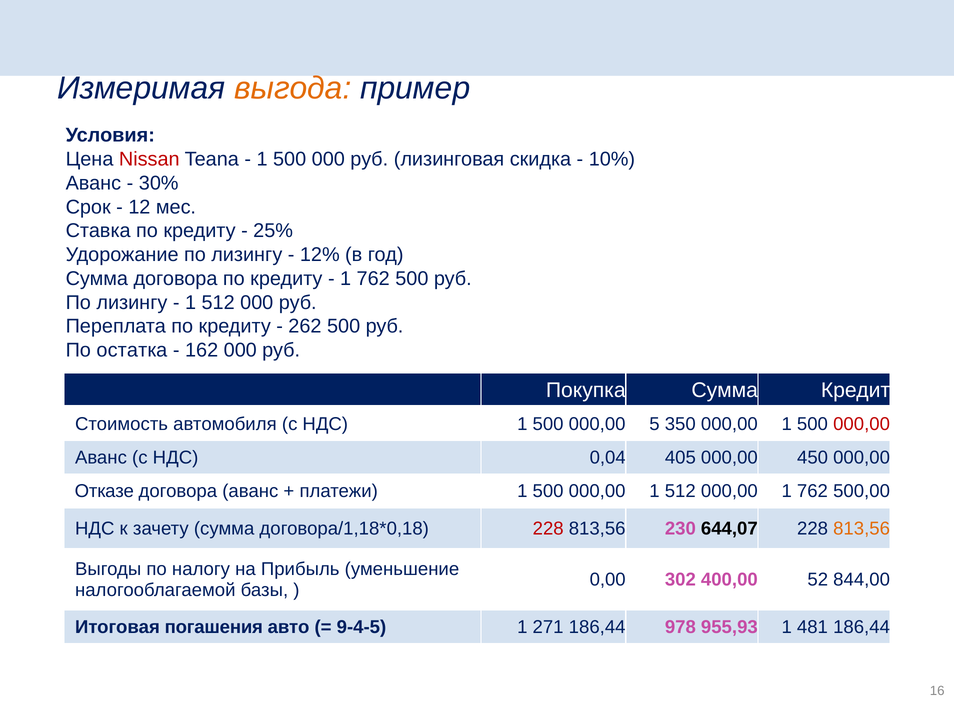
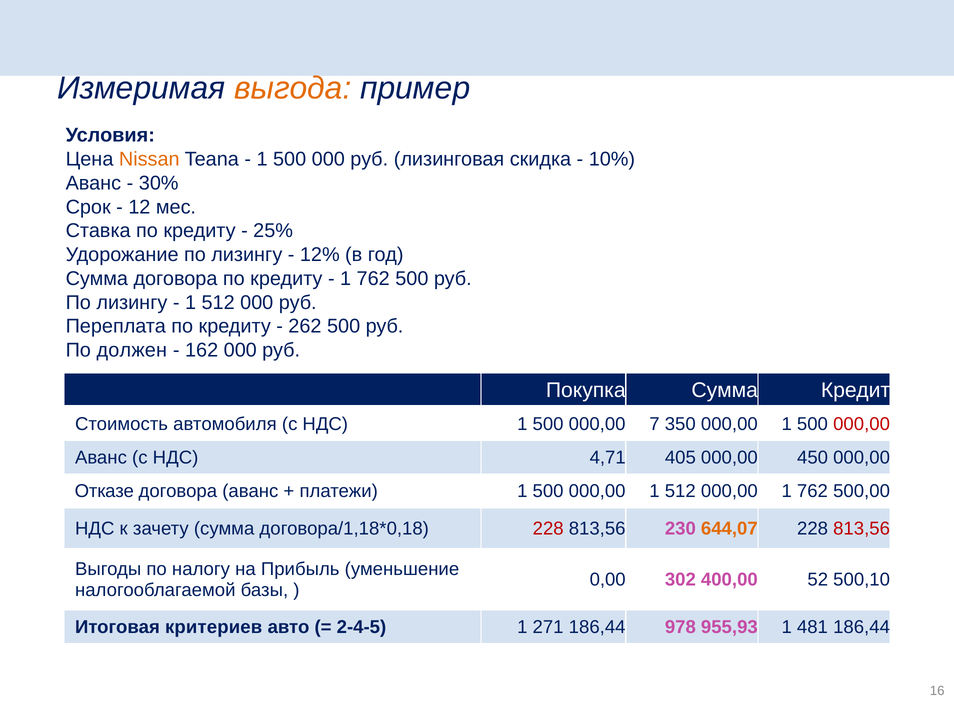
Nissan colour: red -> orange (149, 159)
остатка: остатка -> должен (132, 350)
5: 5 -> 7 (655, 424)
0,04: 0,04 -> 4,71 (608, 457)
644,07 colour: black -> orange (729, 528)
813,56 colour: orange -> red (862, 528)
844,00: 844,00 -> 500,10 (862, 579)
погашения: погашения -> критериев (214, 627)
9-4-5: 9-4-5 -> 2-4-5 (361, 627)
